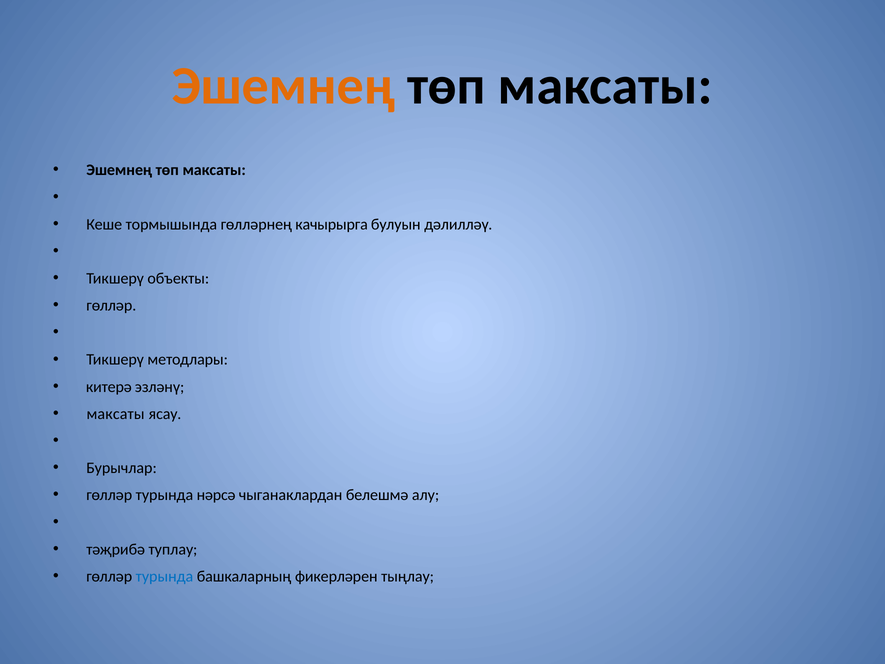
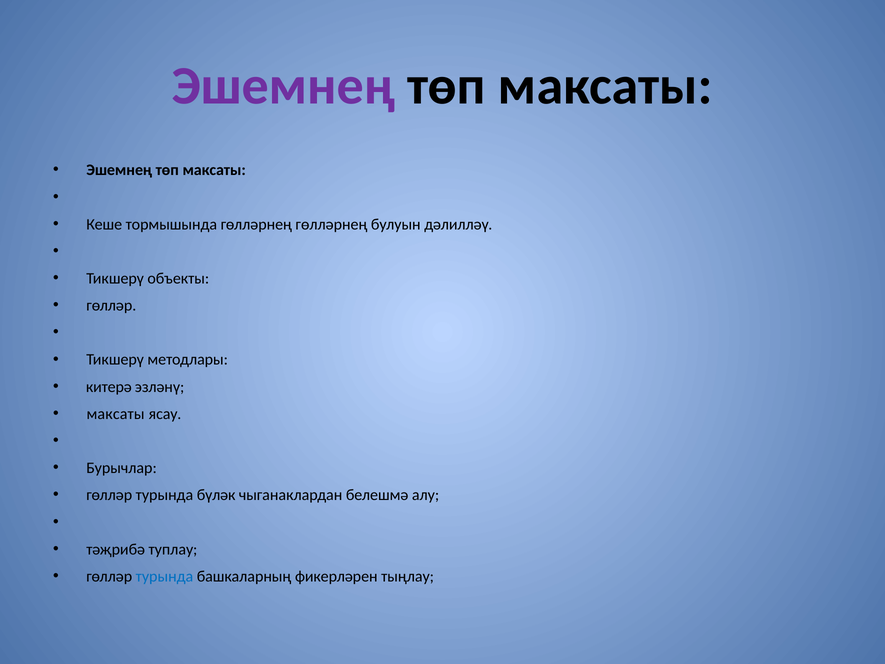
Эшемнең colour: orange -> purple (283, 86)
гөлләрнең качырырга: качырырга -> гөлләрнең (331, 224)
нәрсә: нәрсә -> бүләк (216, 495)
